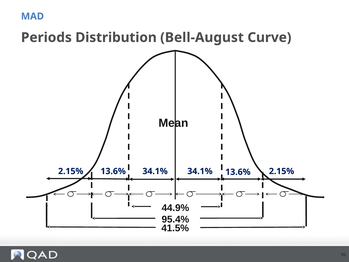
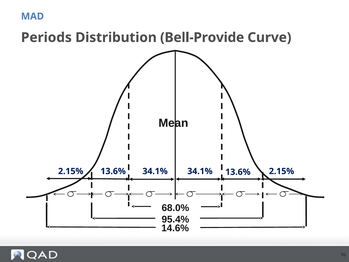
Bell-August: Bell-August -> Bell-Provide (202, 37)
44.9%: 44.9% -> 68.0% (175, 208)
41.5%: 41.5% -> 14.6% (175, 228)
